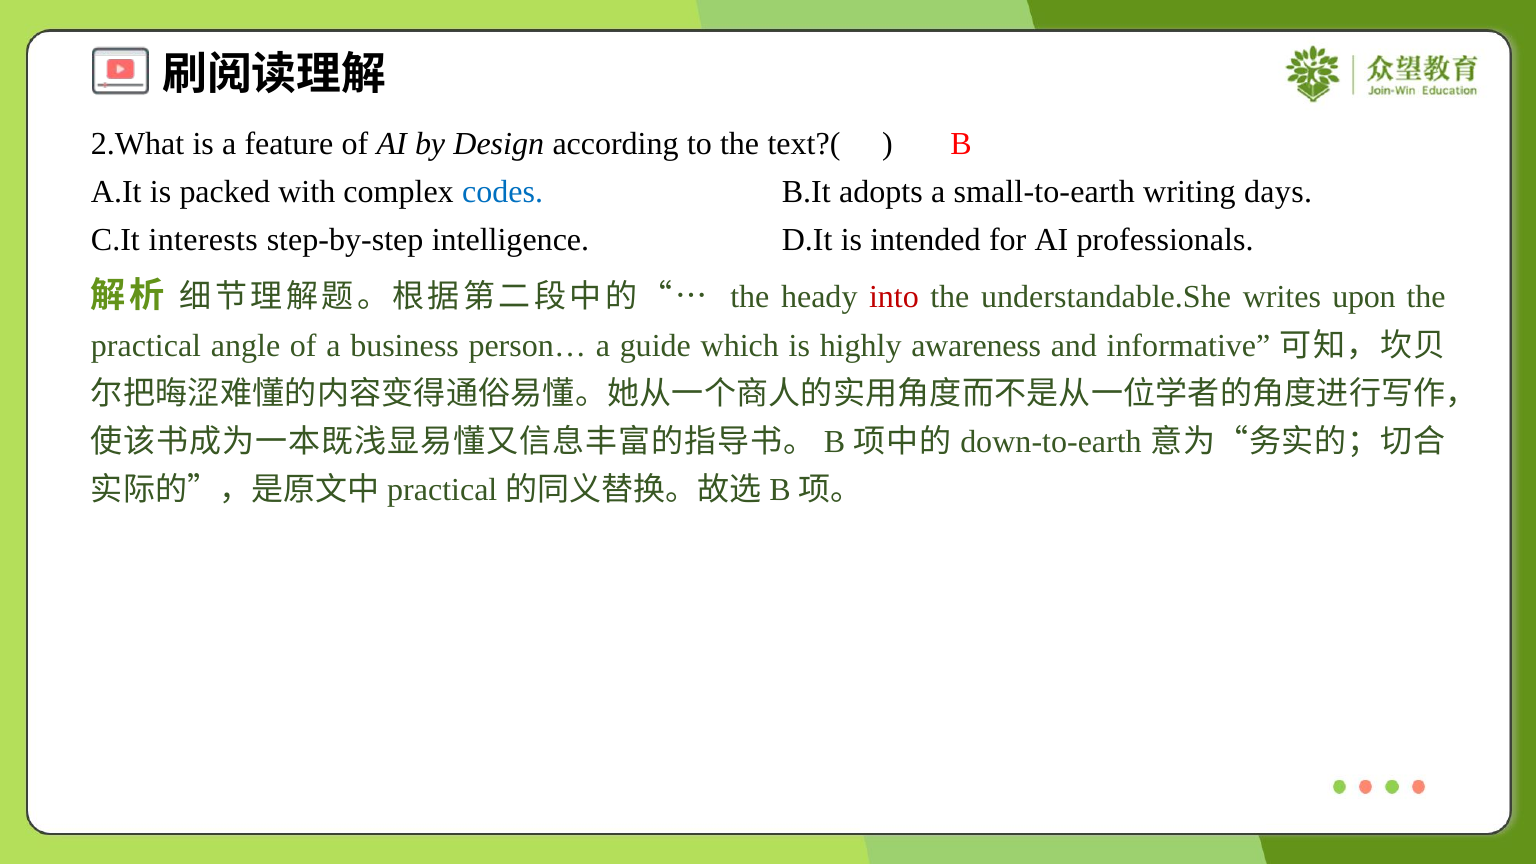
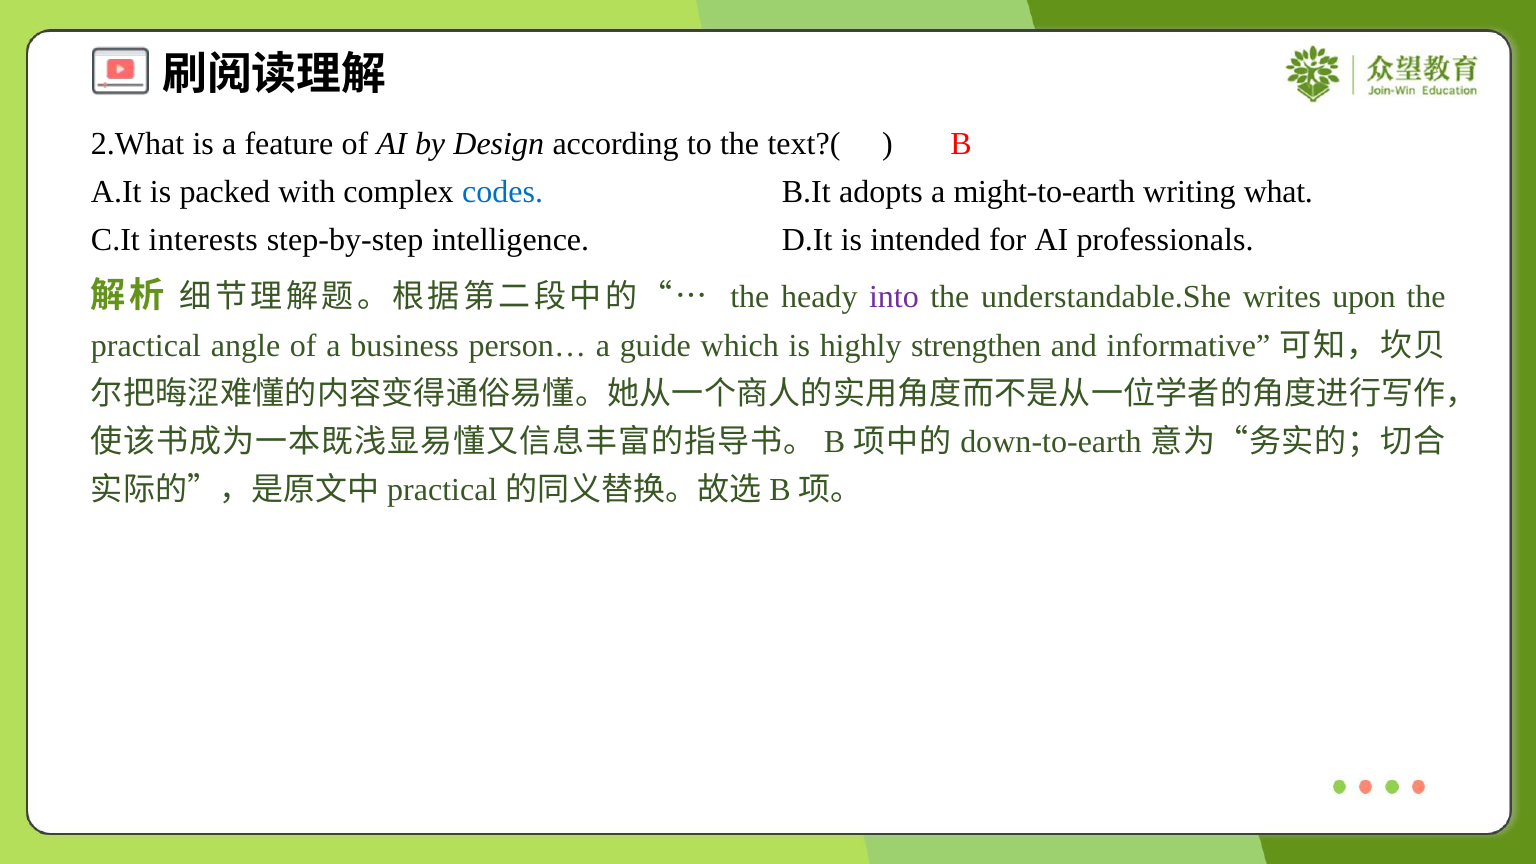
small-to-earth: small-to-earth -> might-to-earth (1044, 192)
days: days -> what (1278, 192)
into colour: red -> purple (894, 297)
awareness: awareness -> strengthen (976, 346)
